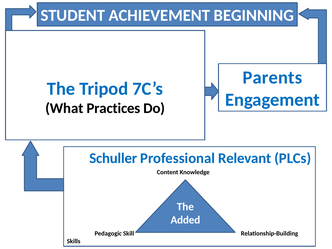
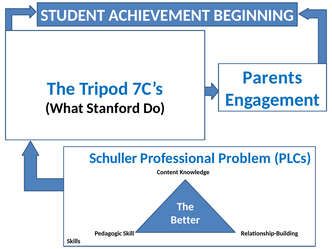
Practices: Practices -> Stanford (113, 108)
Relevant: Relevant -> Problem (245, 158)
Added: Added -> Better (185, 220)
